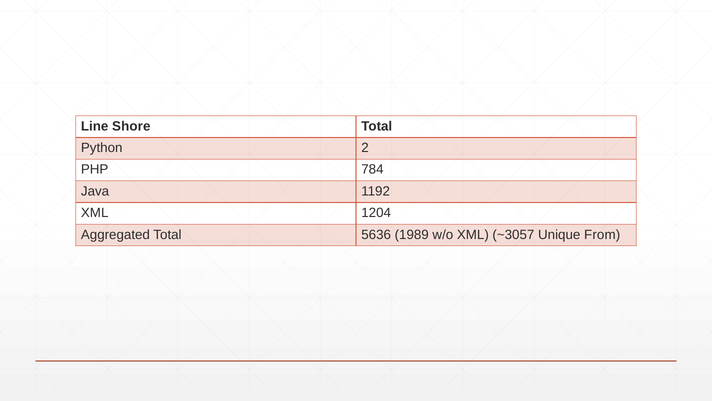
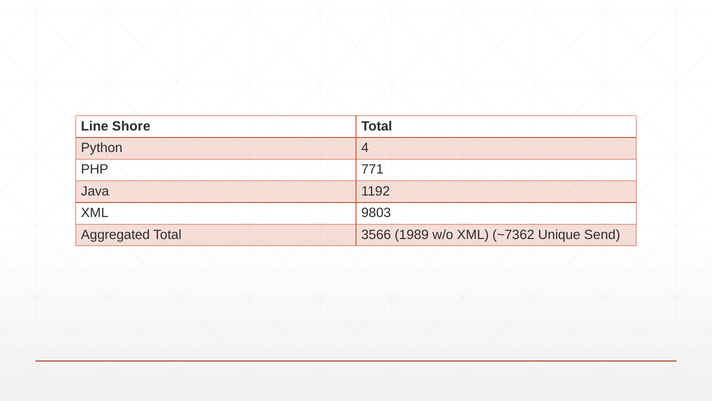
2: 2 -> 4 (365, 148)
784: 784 -> 771 (372, 169)
1204: 1204 -> 9803 (376, 213)
5636: 5636 -> 3566 (376, 234)
~3057: ~3057 -> ~7362 (513, 234)
From: From -> Send (602, 234)
